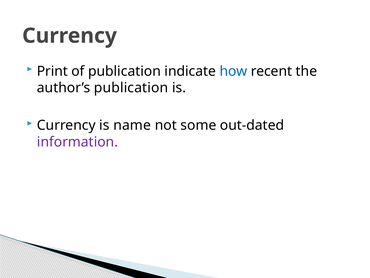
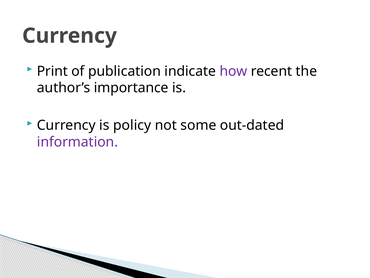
how colour: blue -> purple (233, 71)
author’s publication: publication -> importance (131, 88)
name: name -> policy (132, 125)
